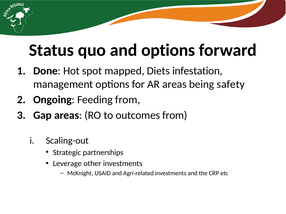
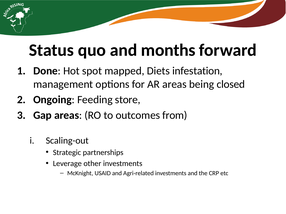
and options: options -> months (168, 50)
safety: safety -> closed (231, 84)
Feeding from: from -> store (128, 100)
